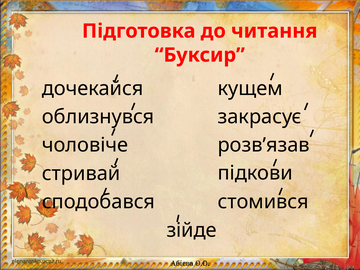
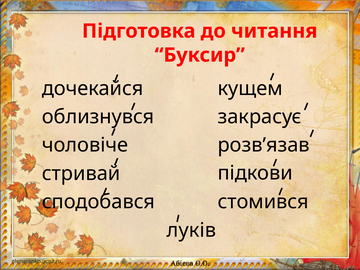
зійде: зійде -> луків (191, 230)
